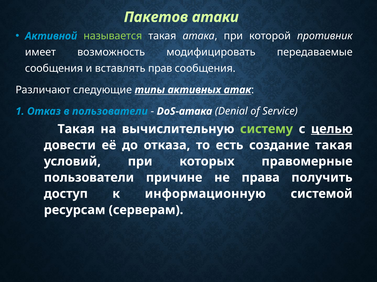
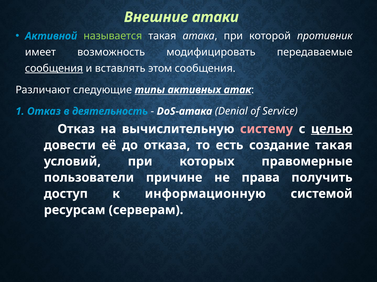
Пакетов: Пакетов -> Внешние (156, 17)
сообщения underline: none -> present (54, 69)
прав: прав -> этом (160, 69)
в пользователи: пользователи -> деятельность (110, 112)
Такая: Такая -> Отказ (76, 129)
систему colour: light green -> pink (267, 129)
